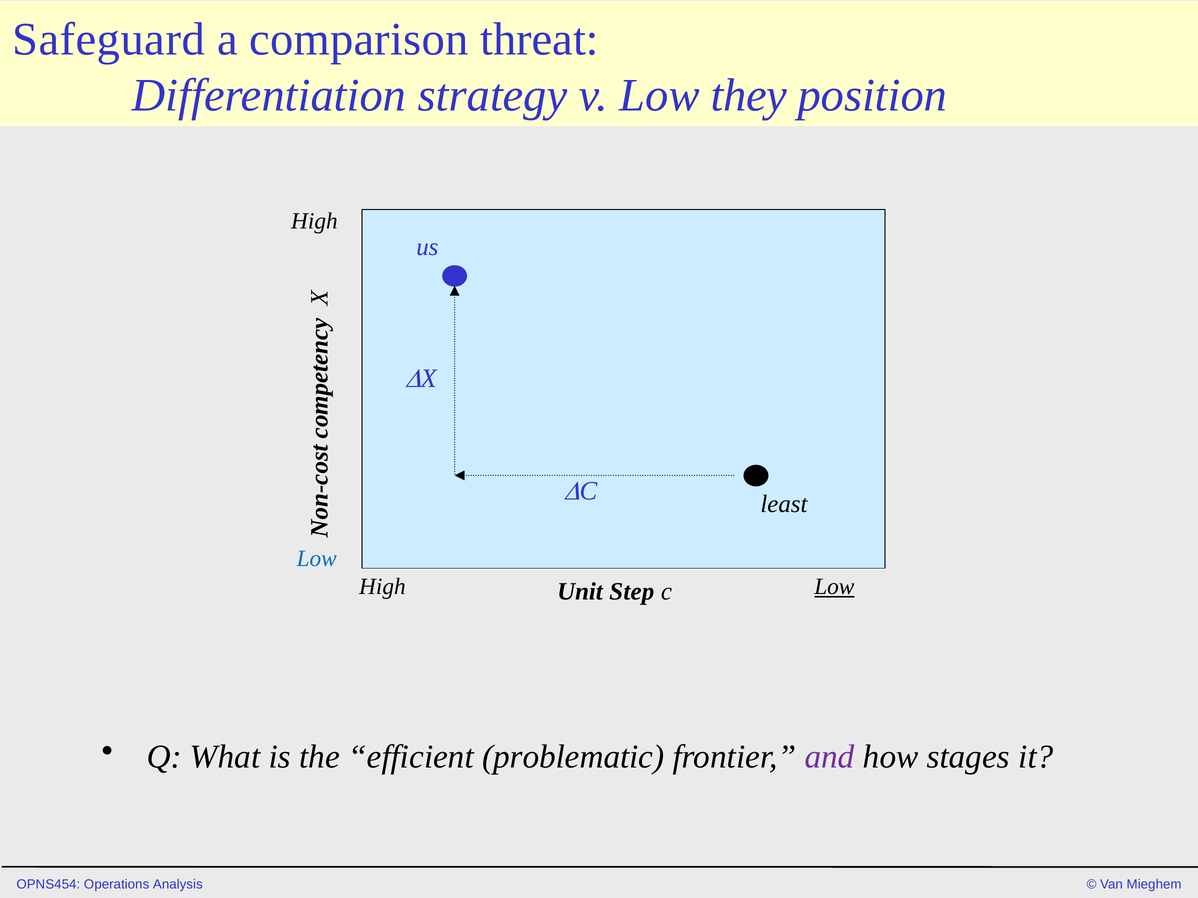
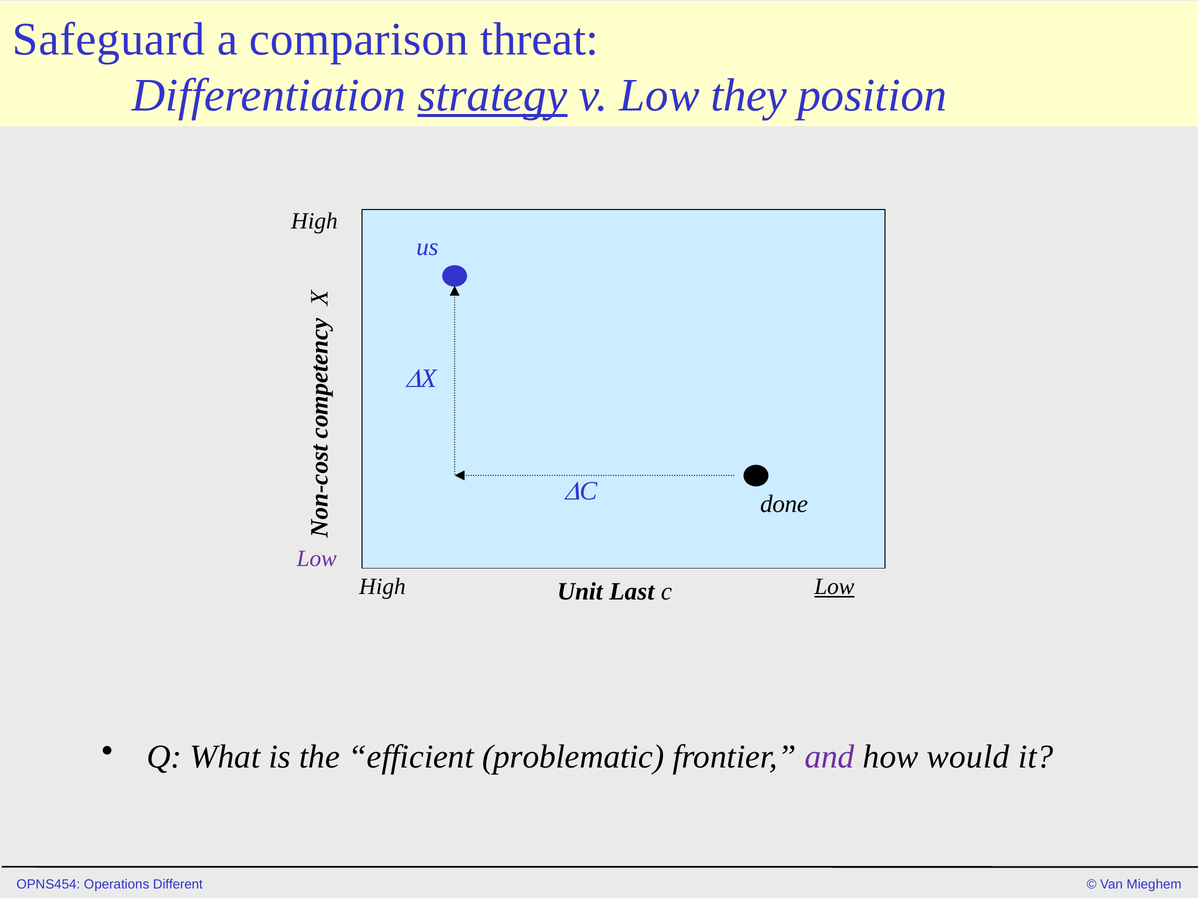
strategy underline: none -> present (493, 95)
least: least -> done (784, 504)
Low colour: blue -> purple (317, 559)
Step: Step -> Last (632, 592)
stages: stages -> would (968, 757)
Analysis: Analysis -> Different (178, 885)
